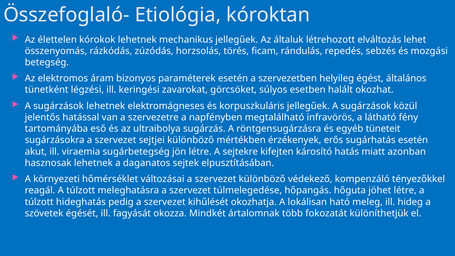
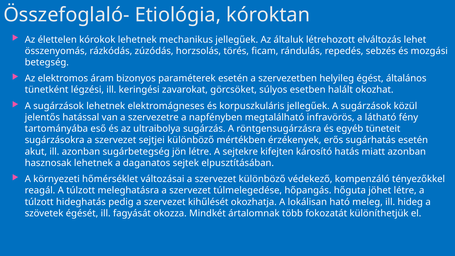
ill viraemia: viraemia -> azonban (81, 152)
